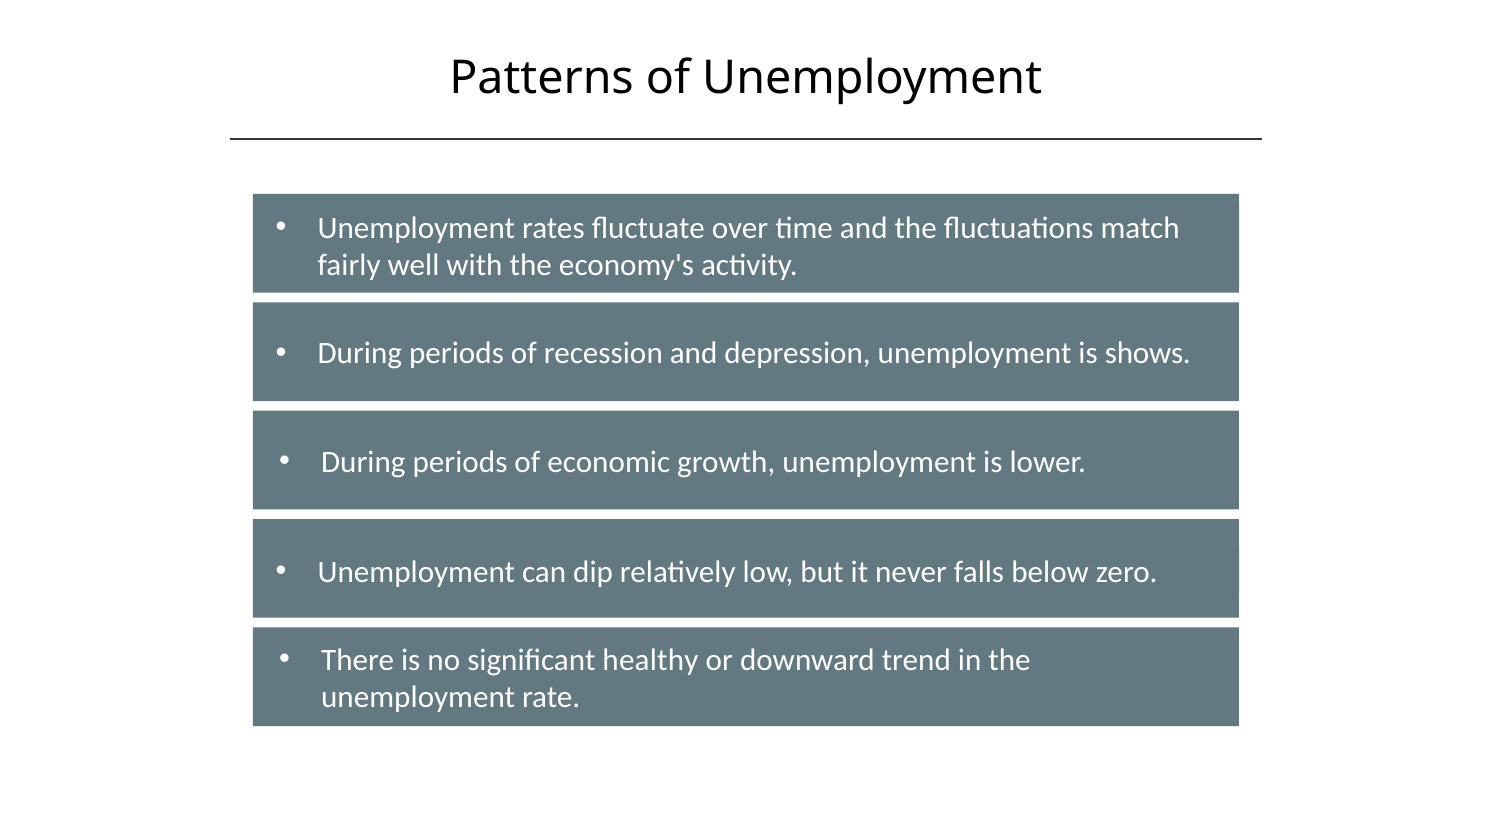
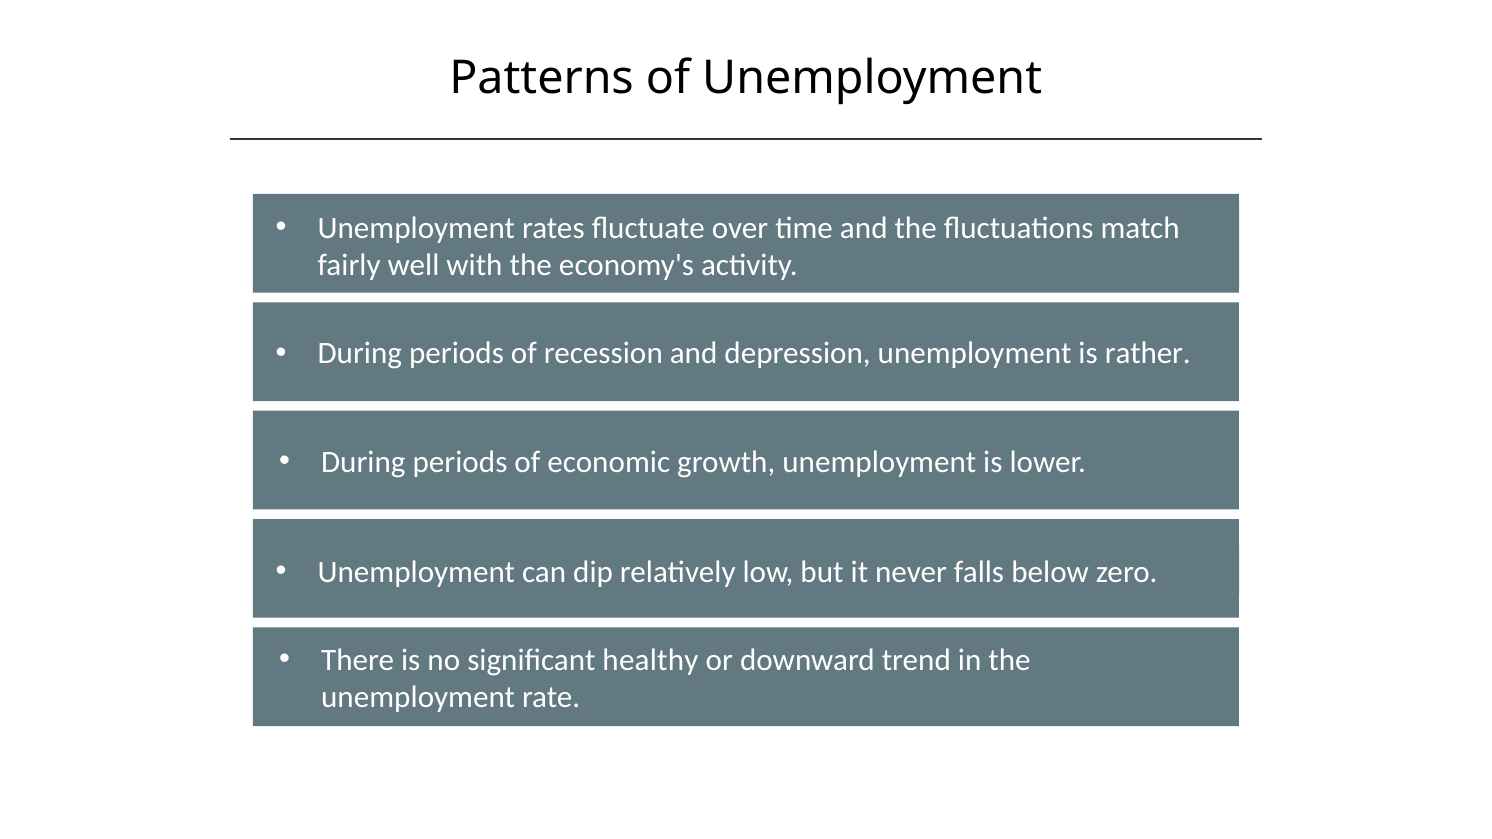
shows: shows -> rather (1148, 354)
